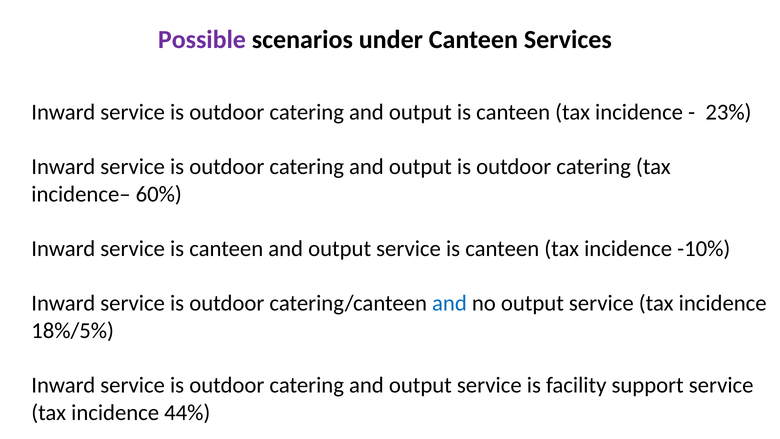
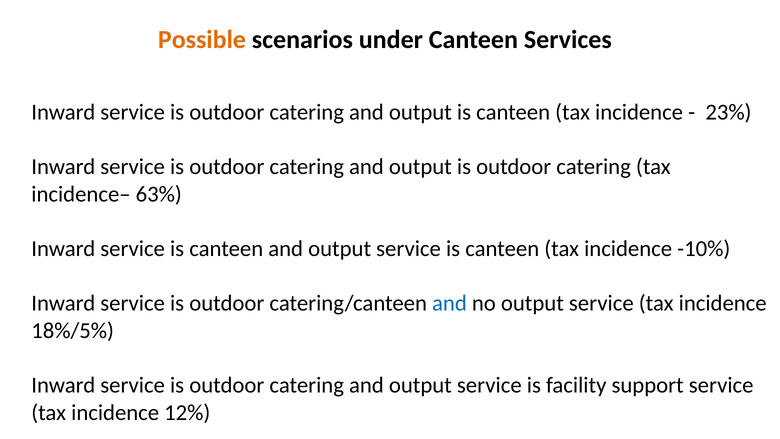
Possible colour: purple -> orange (202, 40)
60%: 60% -> 63% (159, 194)
44%: 44% -> 12% (187, 412)
